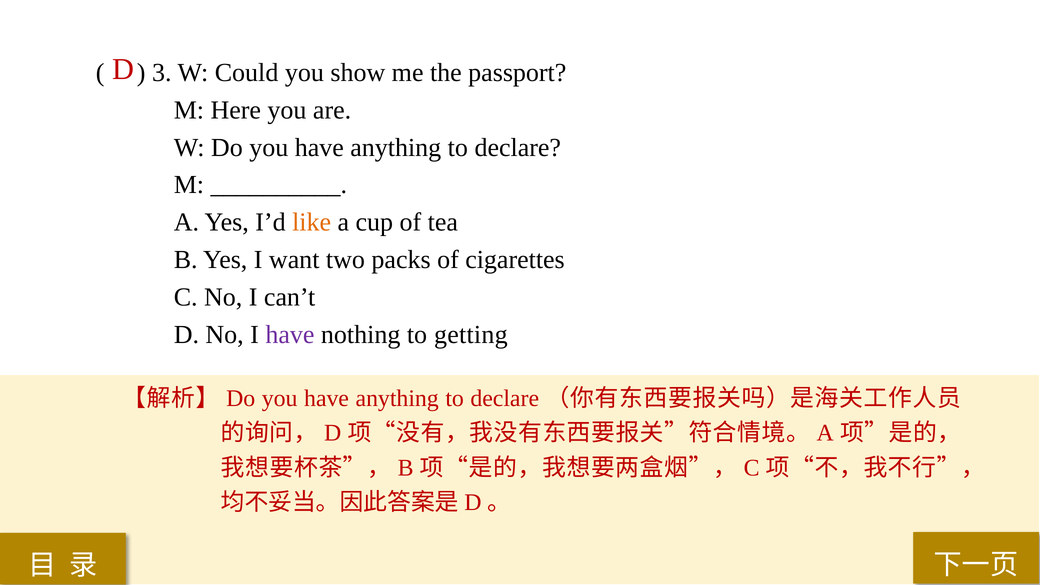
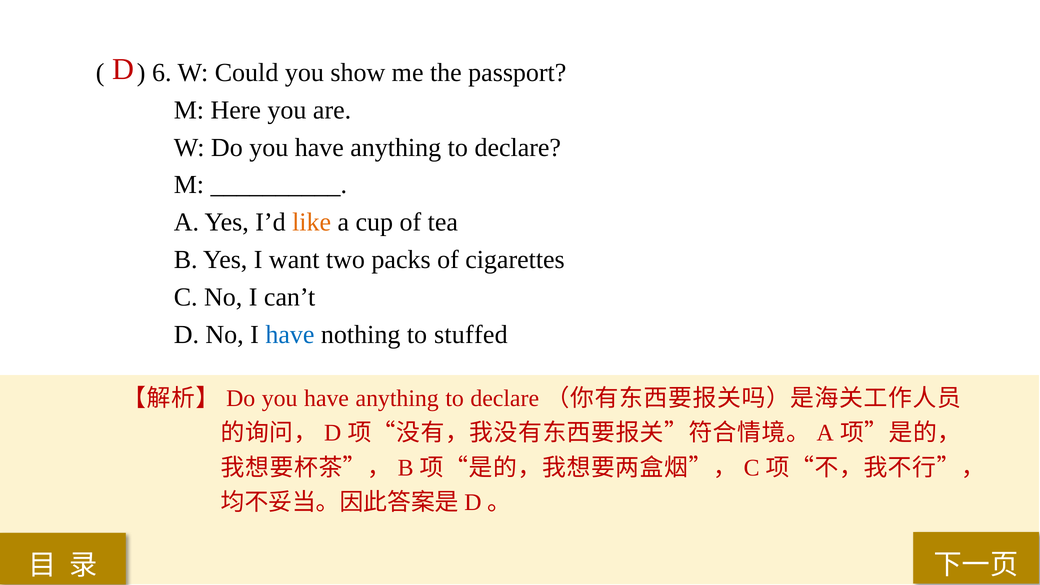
3: 3 -> 6 (162, 73)
have colour: purple -> blue (290, 335)
getting: getting -> stuffed (471, 335)
